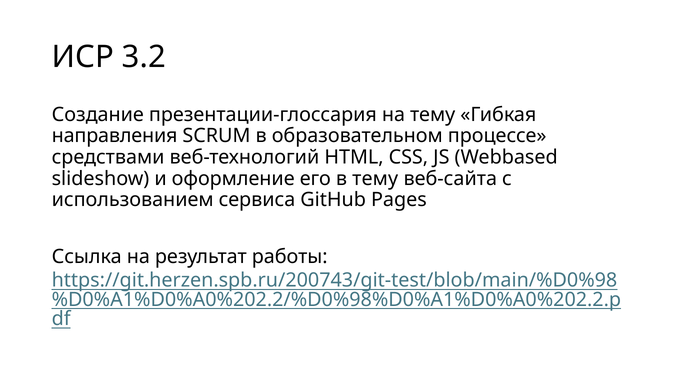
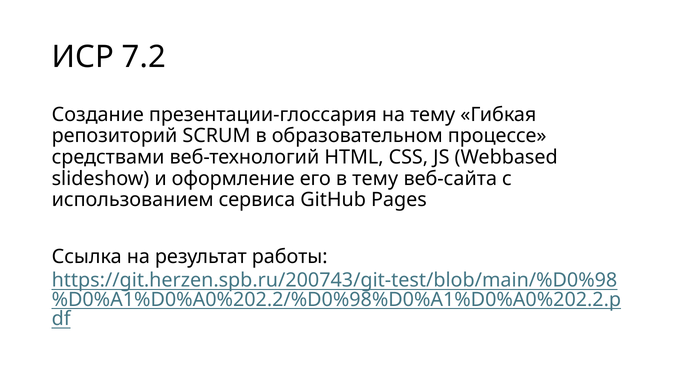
3.2: 3.2 -> 7.2 (144, 57)
направления: направления -> репозиторий (115, 136)
